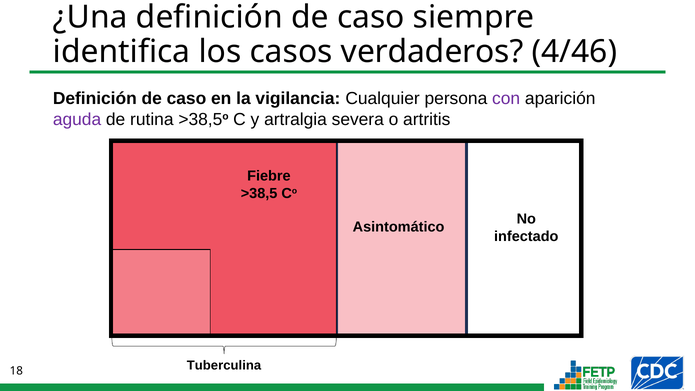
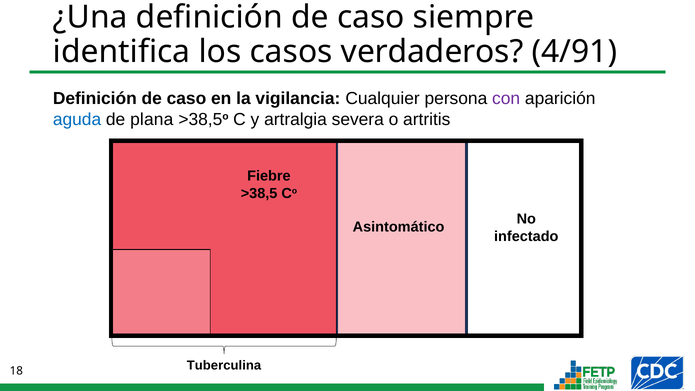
4/46: 4/46 -> 4/91 (574, 52)
aguda colour: purple -> blue (77, 119)
rutina: rutina -> plana (152, 119)
